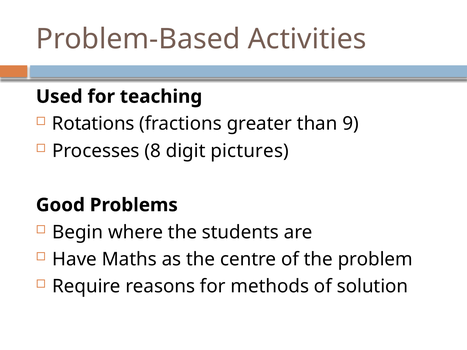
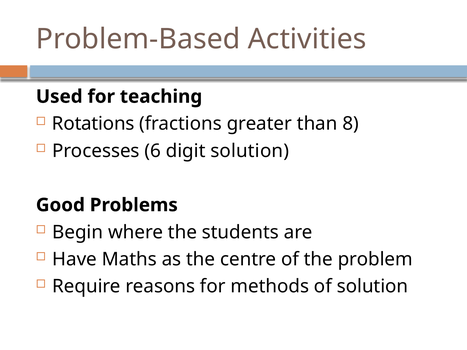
9: 9 -> 8 (351, 124)
8: 8 -> 6 (153, 151)
digit pictures: pictures -> solution (250, 151)
